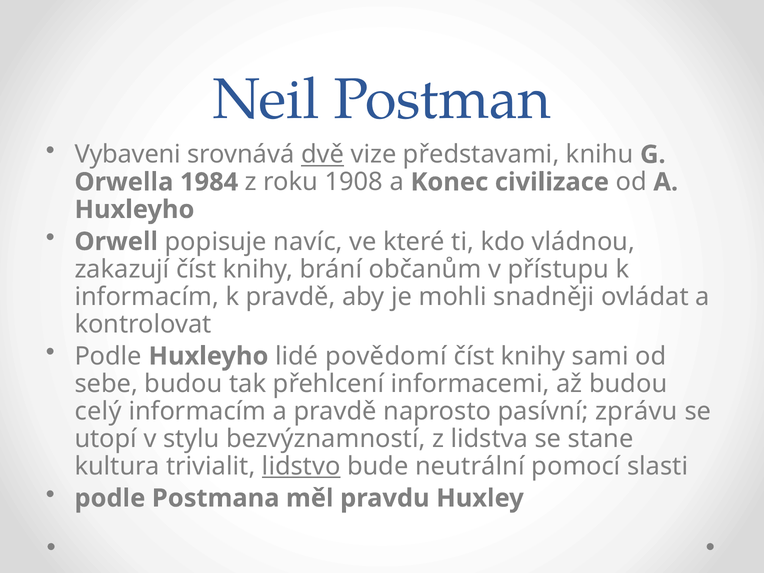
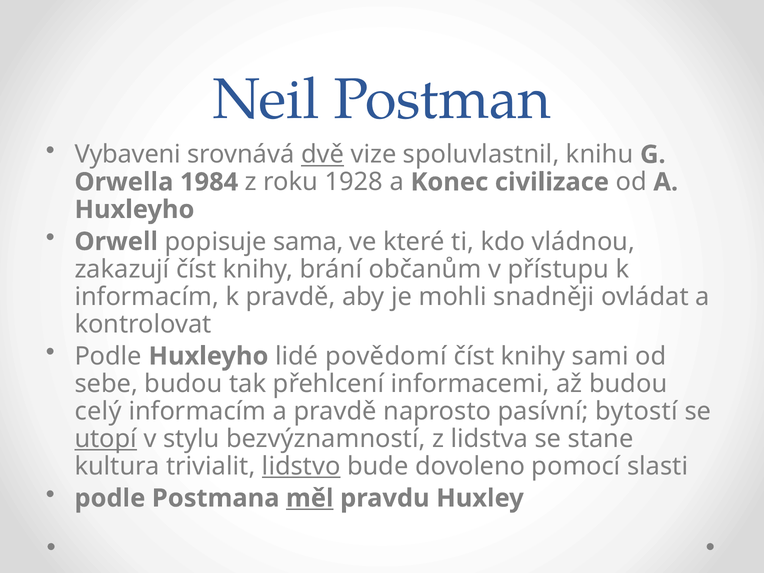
představami: představami -> spoluvlastnil (481, 155)
1908: 1908 -> 1928 (354, 182)
navíc: navíc -> sama (308, 242)
zprávu: zprávu -> bytostí (636, 411)
utopí underline: none -> present (106, 439)
neutrální: neutrální -> dovoleno (470, 466)
měl underline: none -> present (310, 498)
